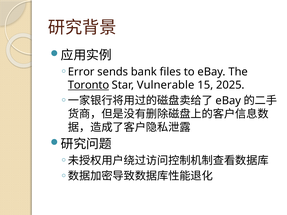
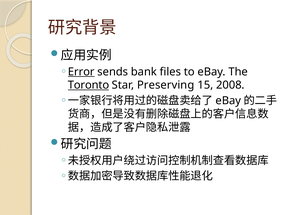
Error underline: none -> present (81, 72)
Vulnerable: Vulnerable -> Preserving (166, 85)
2025: 2025 -> 2008 (230, 85)
